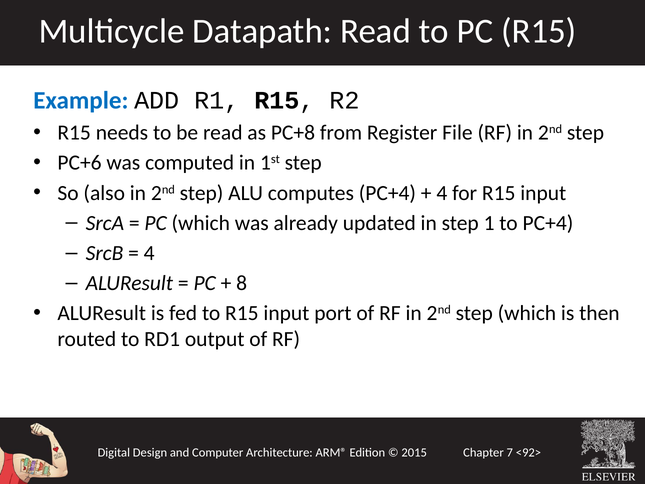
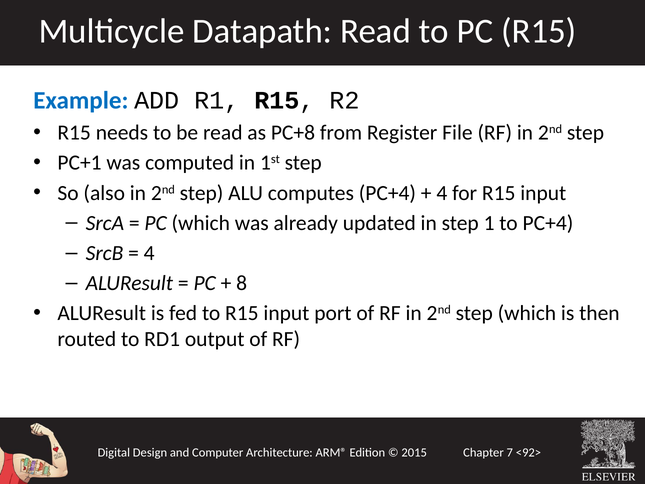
PC+6: PC+6 -> PC+1 (80, 163)
